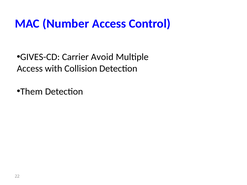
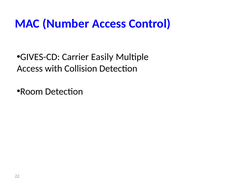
Avoid: Avoid -> Easily (102, 57)
Them: Them -> Room (32, 92)
